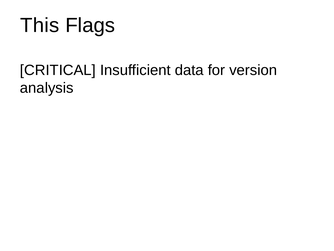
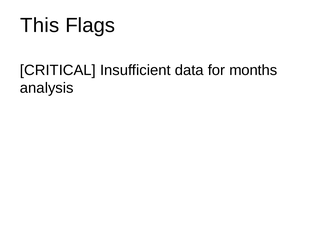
version: version -> months (253, 70)
